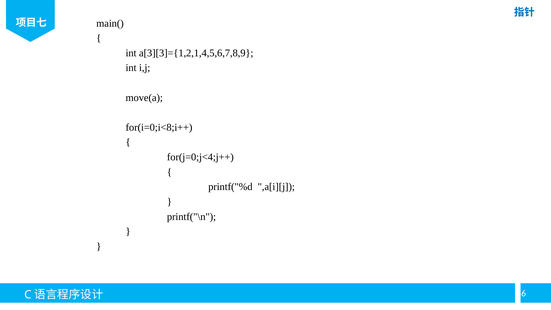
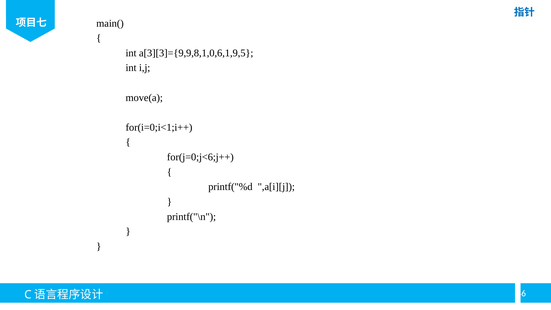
a[3][3]={1,2,1,4,5,6,7,8,9: a[3][3]={1,2,1,4,5,6,7,8,9 -> a[3][3]={9,9,8,1,0,6,1,9,5 (196, 53)
for(i=0;i<8;i++: for(i=0;i<8;i++ -> for(i=0;i<1;i++ (159, 127)
for(j=0;j<4;j++: for(j=0;j<4;j++ -> for(j=0;j<6;j++ (200, 157)
